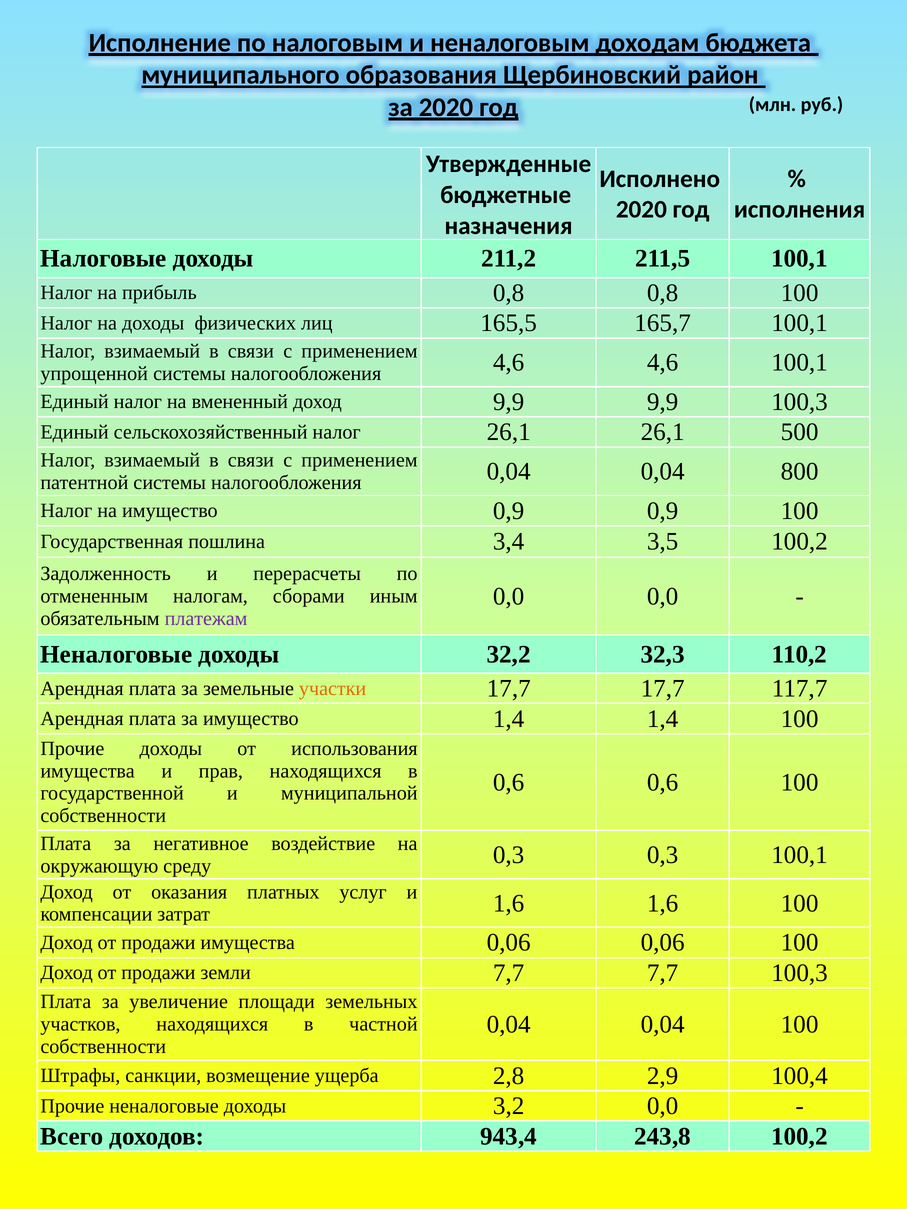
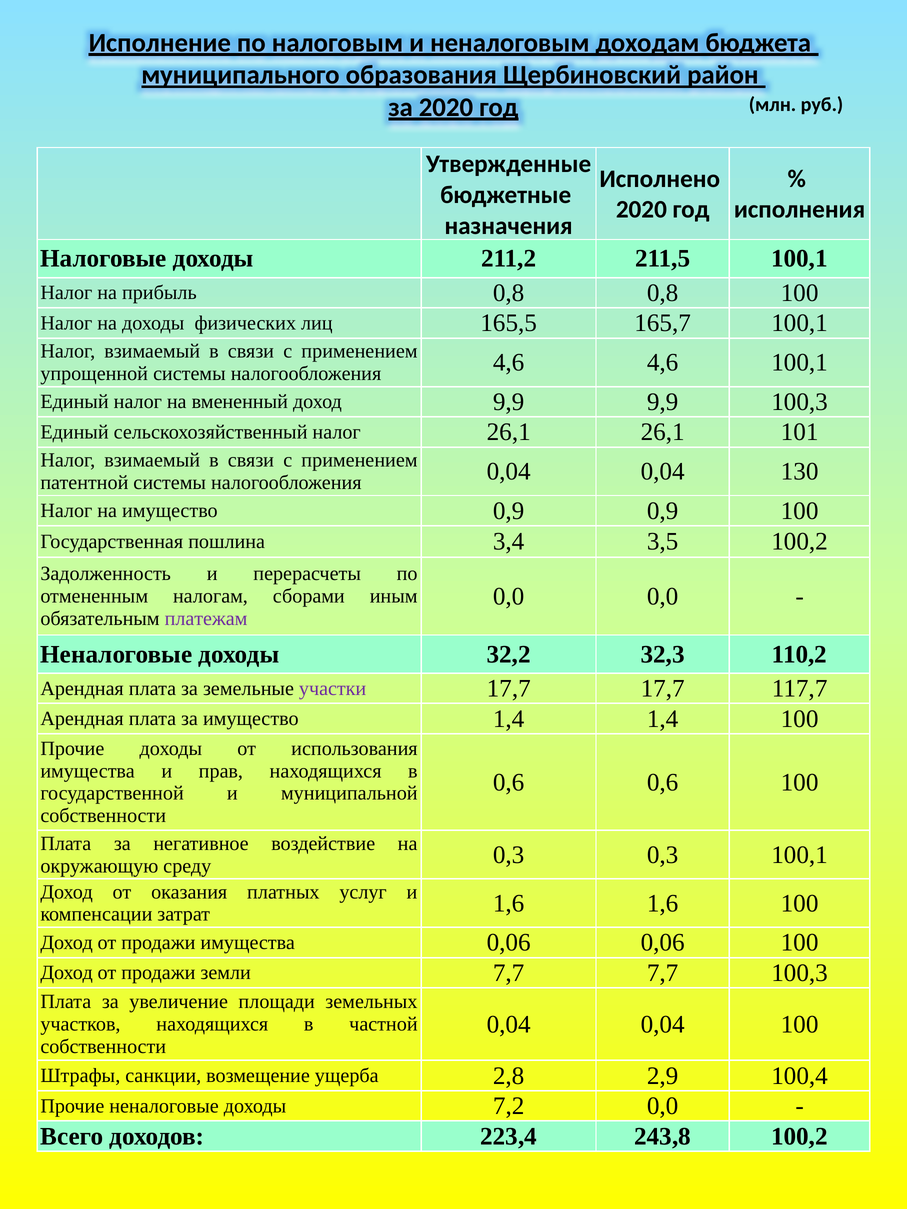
500: 500 -> 101 (800, 432)
800: 800 -> 130 (800, 472)
участки colour: orange -> purple (333, 689)
3,2: 3,2 -> 7,2 (509, 1106)
943,4: 943,4 -> 223,4 (509, 1137)
